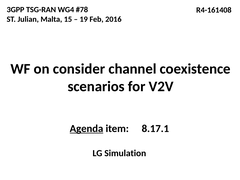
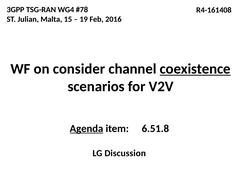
coexistence underline: none -> present (195, 69)
8.17.1: 8.17.1 -> 6.51.8 (155, 129)
Simulation: Simulation -> Discussion (125, 153)
